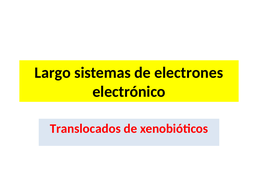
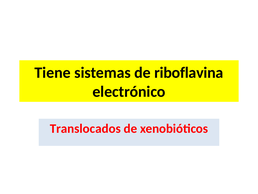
Largo: Largo -> Tiene (53, 72)
electrones: electrones -> riboflavina (189, 72)
